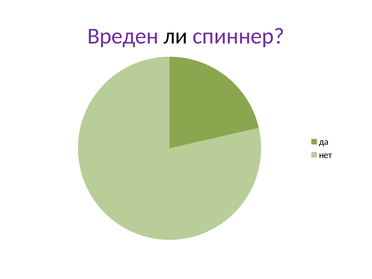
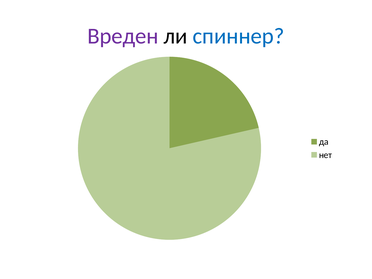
спиннер colour: purple -> blue (239, 36)
